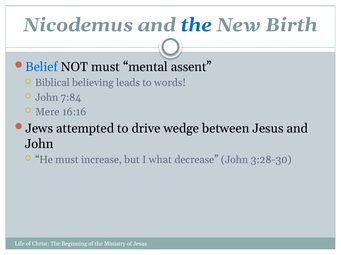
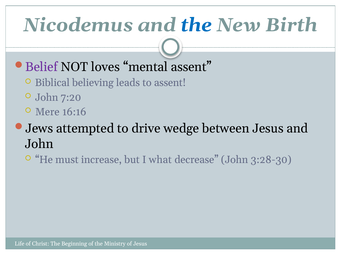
Belief colour: blue -> purple (42, 67)
NOT must: must -> loves (105, 67)
to words: words -> assent (170, 83)
7:84: 7:84 -> 7:20 (71, 98)
